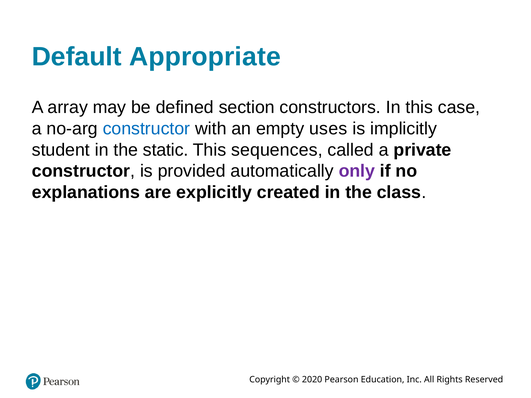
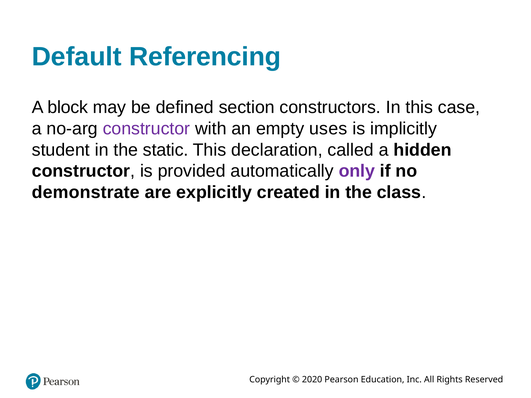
Appropriate: Appropriate -> Referencing (205, 57)
array: array -> block (68, 107)
constructor colour: blue -> purple (146, 129)
sequences: sequences -> declaration (277, 150)
private: private -> hidden (423, 150)
explanations: explanations -> demonstrate (86, 192)
